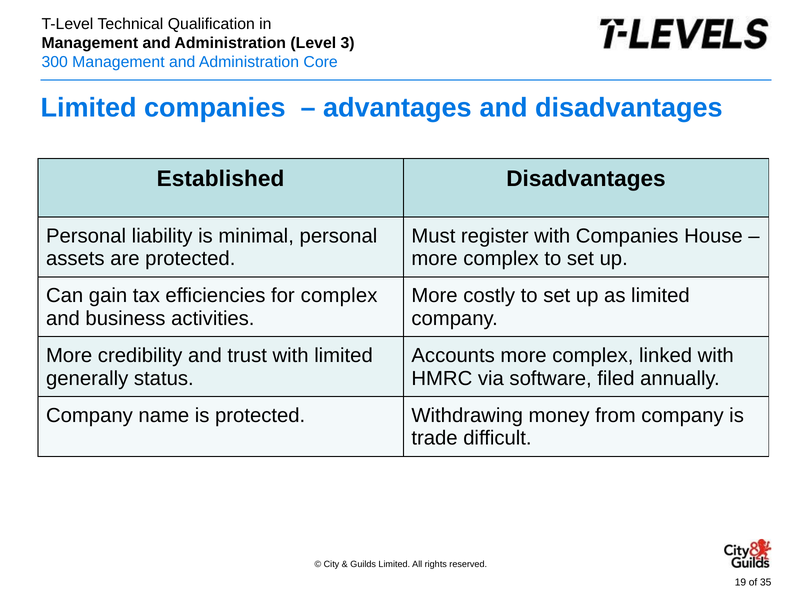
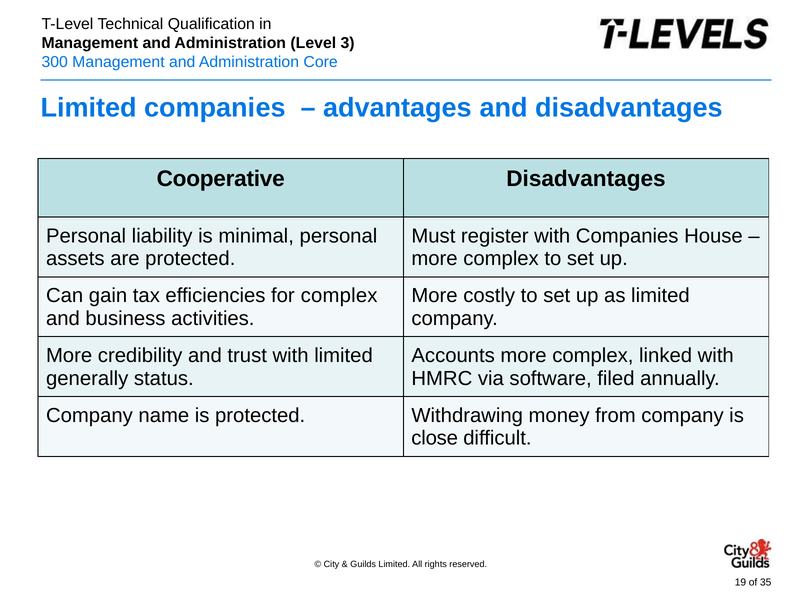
Established: Established -> Cooperative (221, 179)
trade: trade -> close (435, 438)
